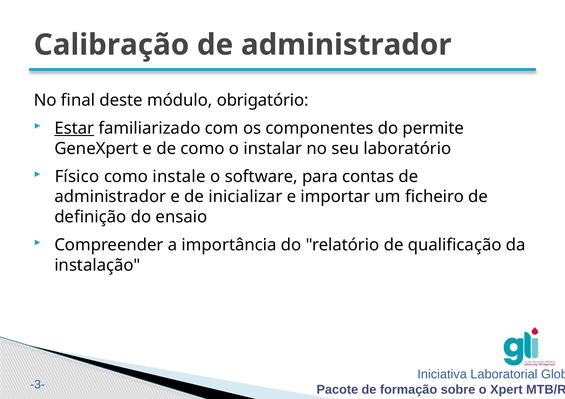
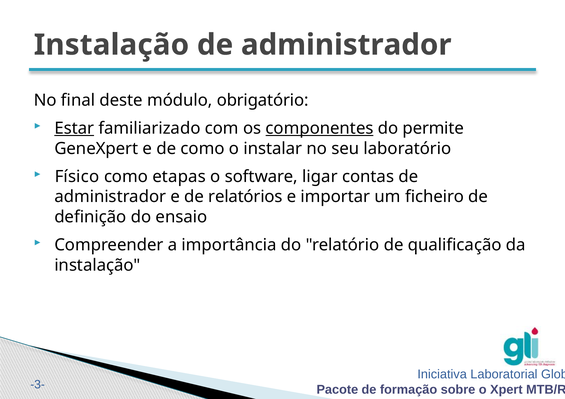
Calibração: Calibração -> Instalação (111, 45)
componentes underline: none -> present (320, 128)
instale: instale -> etapas (179, 177)
para: para -> ligar (320, 177)
inicializar: inicializar -> relatórios (245, 197)
